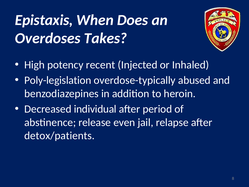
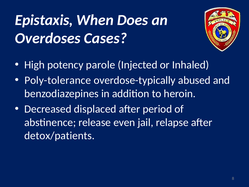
Takes: Takes -> Cases (105, 38)
recent: recent -> parole (101, 65)
Poly-legislation: Poly-legislation -> Poly-tolerance (58, 80)
individual: individual -> displaced (95, 109)
